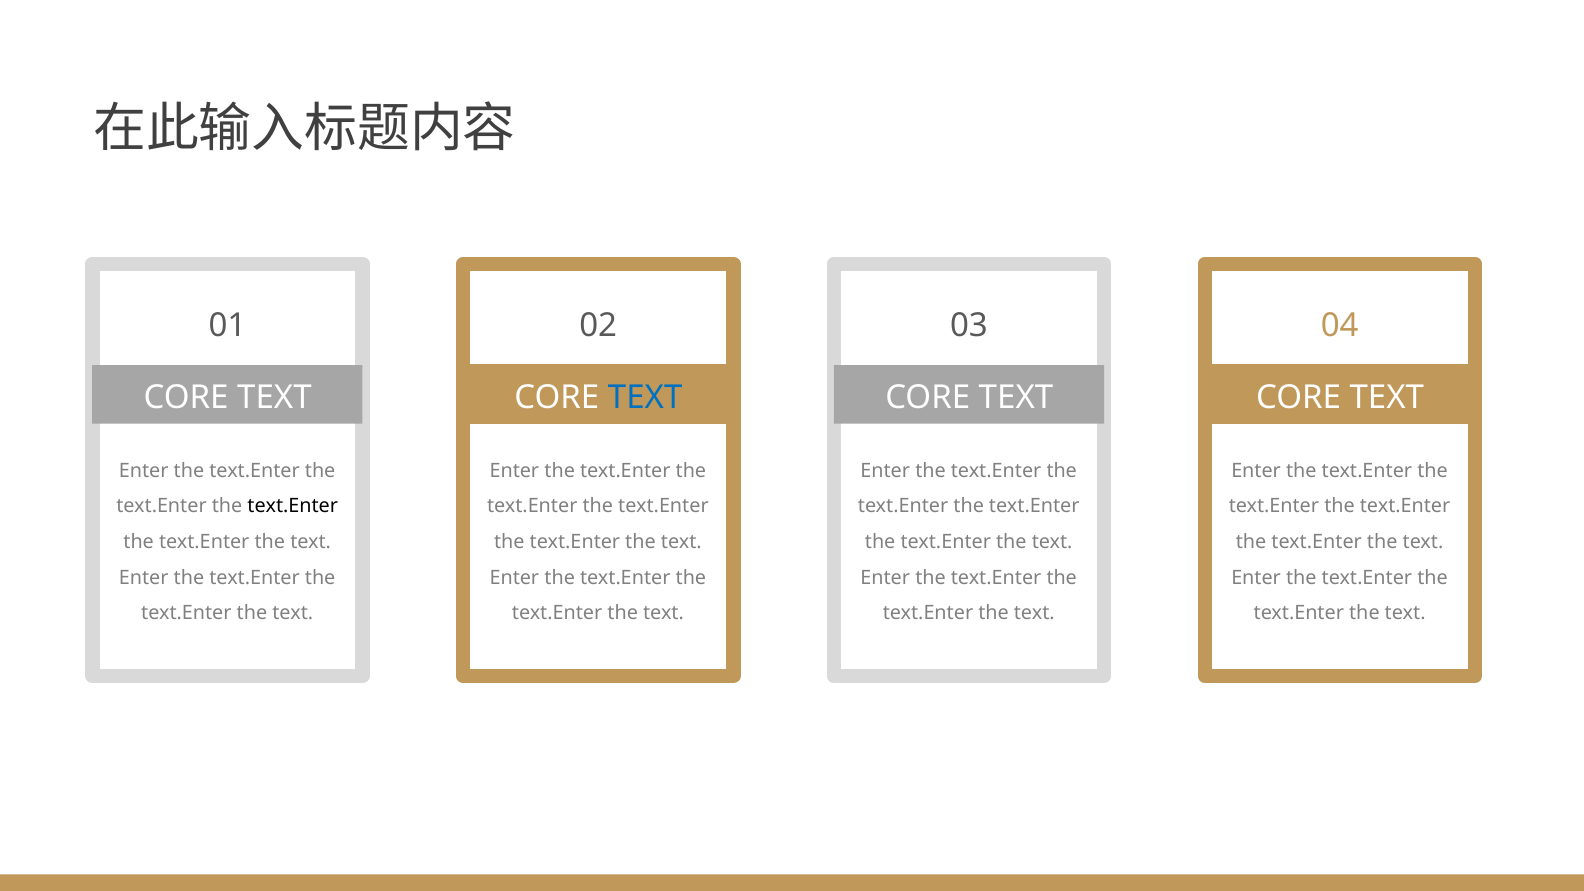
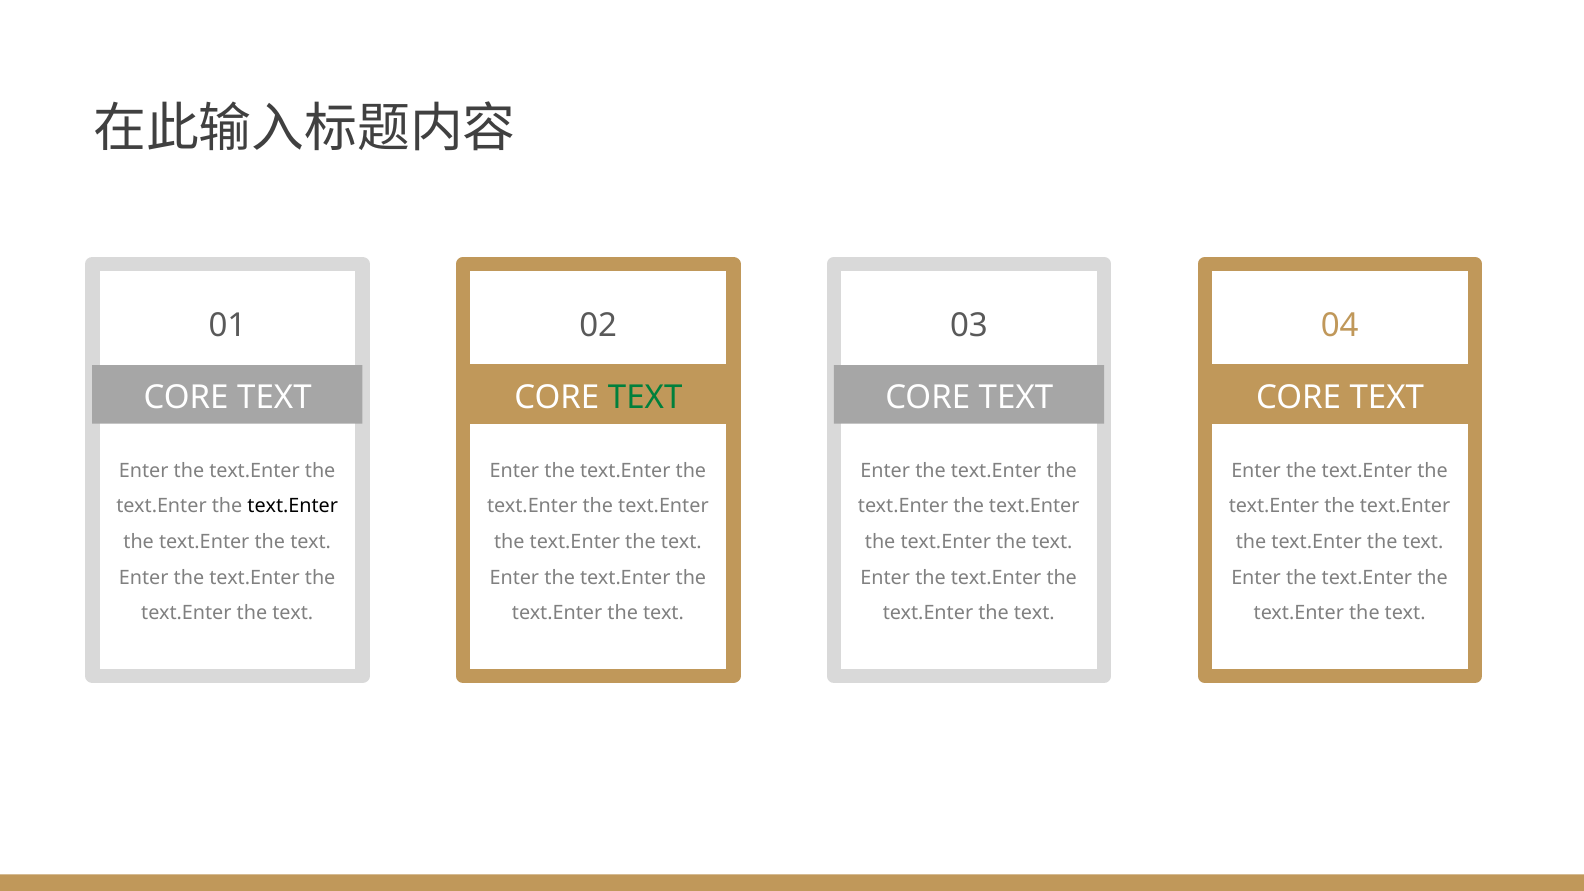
TEXT colour: blue -> green (645, 398)
